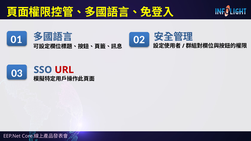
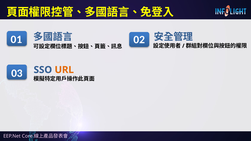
URL colour: red -> orange (64, 70)
